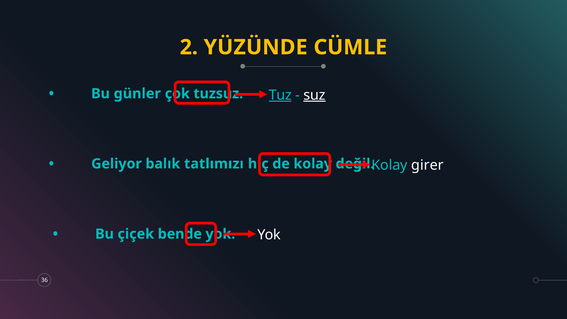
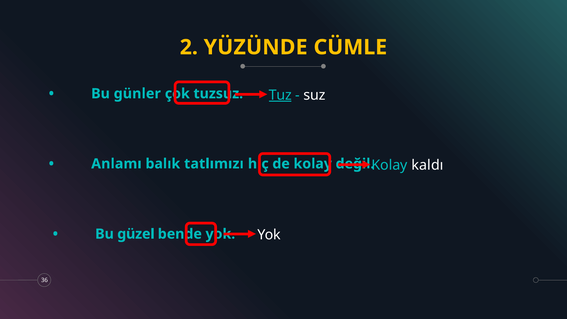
suz underline: present -> none (314, 95)
Geliyor: Geliyor -> Anlamı (116, 164)
girer: girer -> kaldı (428, 165)
çiçek: çiçek -> güzel (136, 234)
